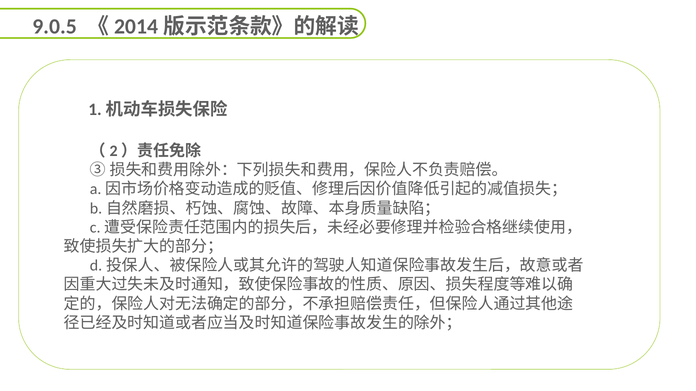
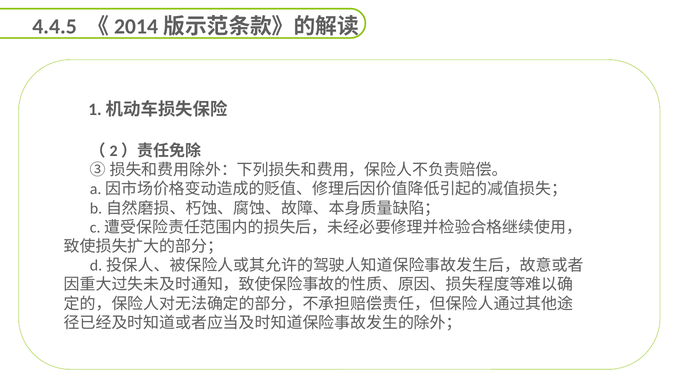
9.0.5: 9.0.5 -> 4.4.5 (55, 26)
